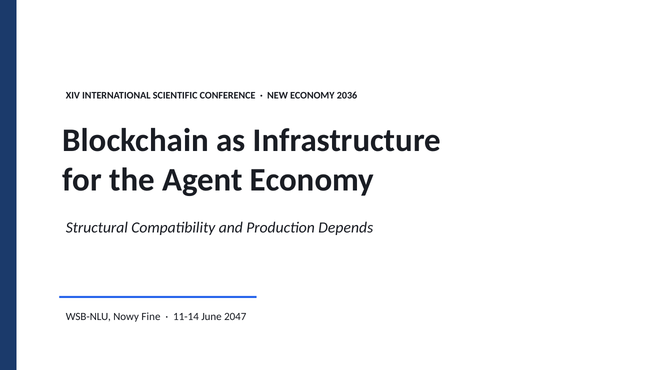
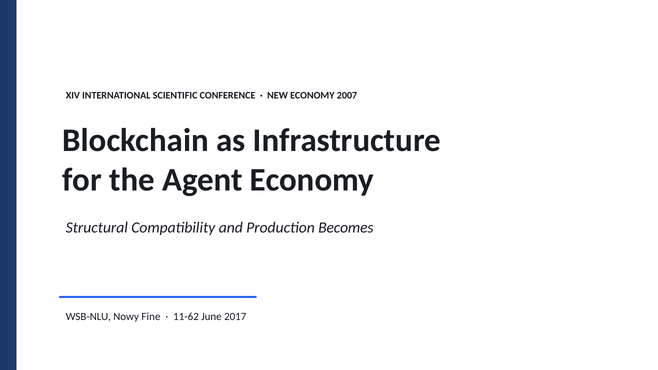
2036: 2036 -> 2007 (347, 96)
Depends: Depends -> Becomes (346, 228)
11-14: 11-14 -> 11-62 (186, 317)
2047: 2047 -> 2017 (235, 317)
